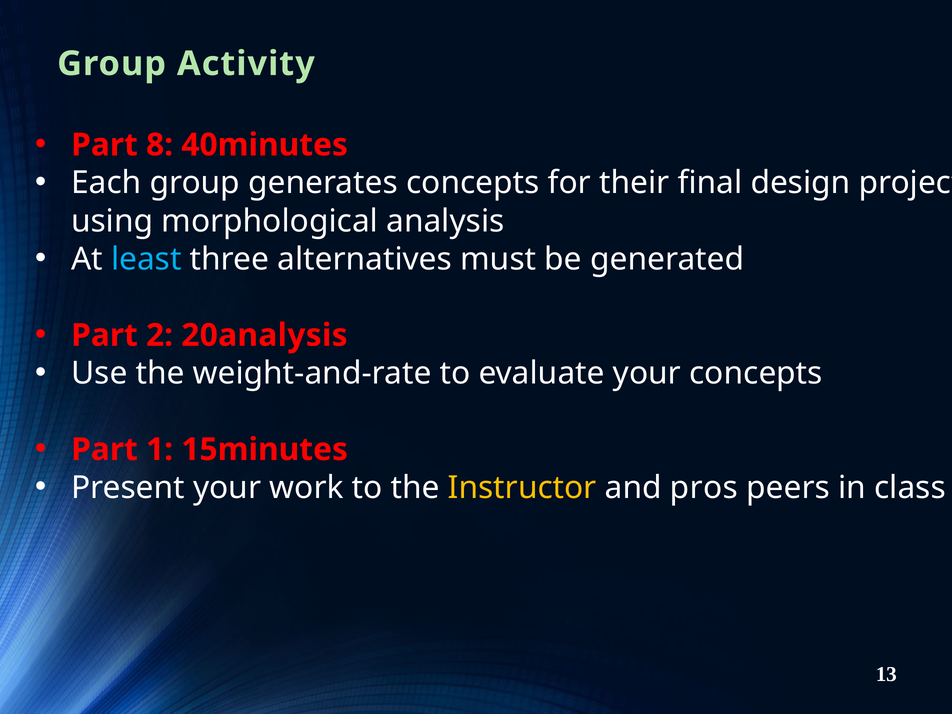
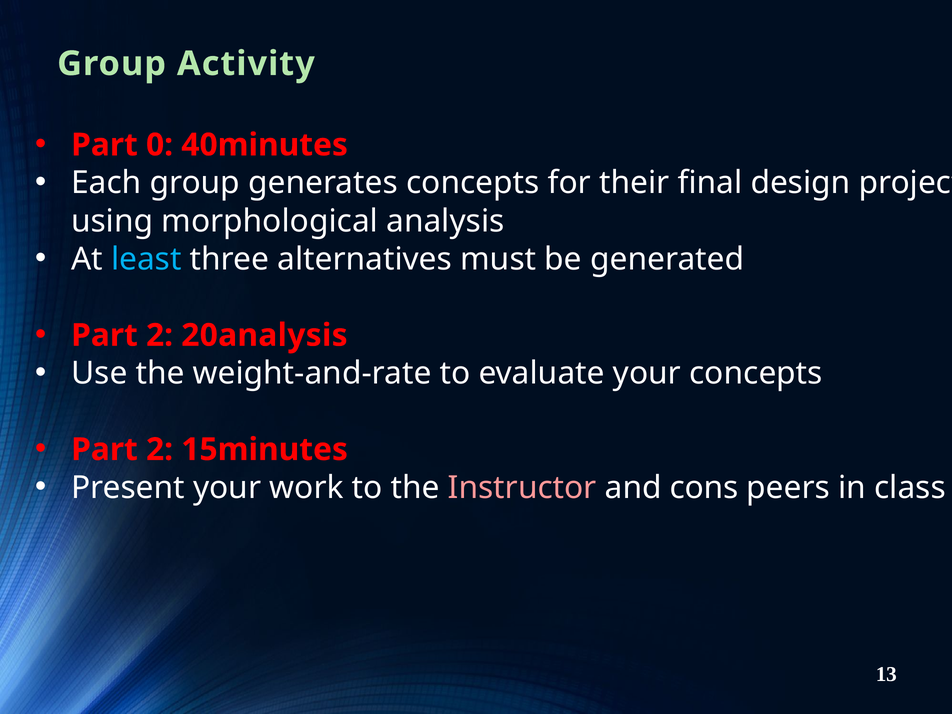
8: 8 -> 0 (160, 145)
1: 1 -> 2 (160, 450)
Instructor colour: yellow -> pink (522, 488)
pros: pros -> cons (704, 488)
